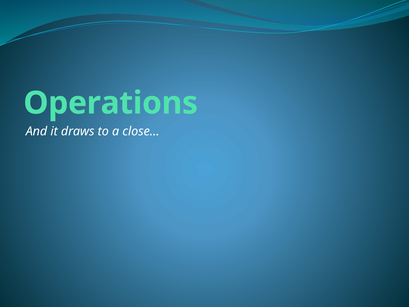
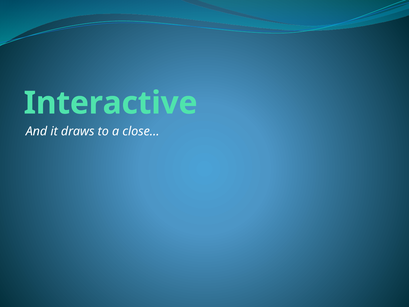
Operations: Operations -> Interactive (111, 103)
